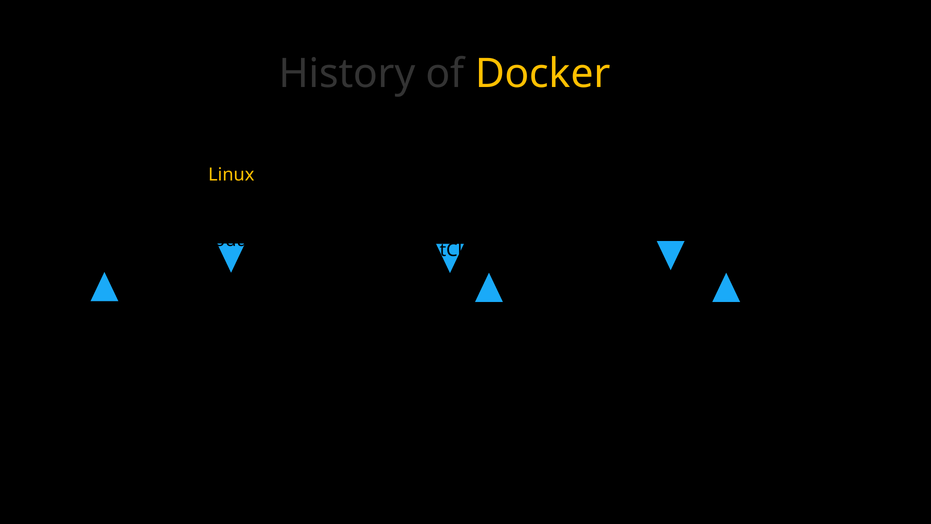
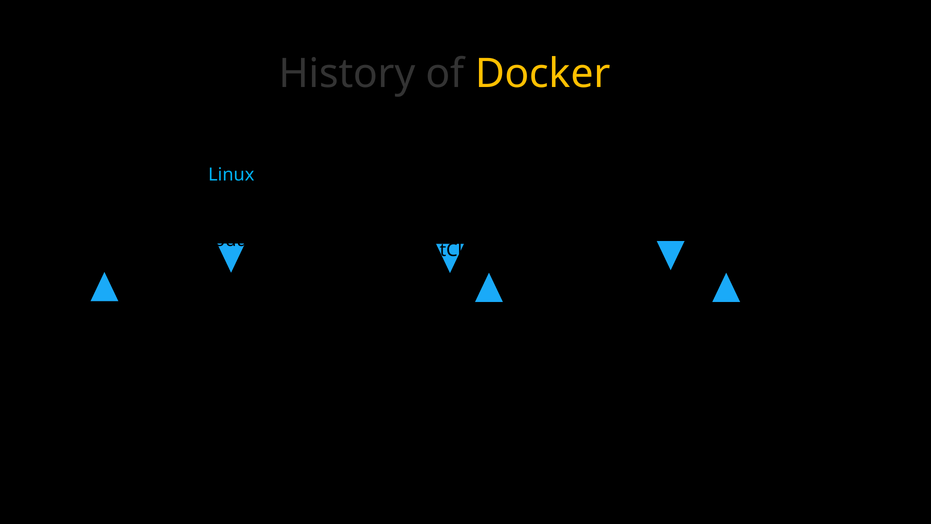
Linux colour: yellow -> light blue (231, 175)
